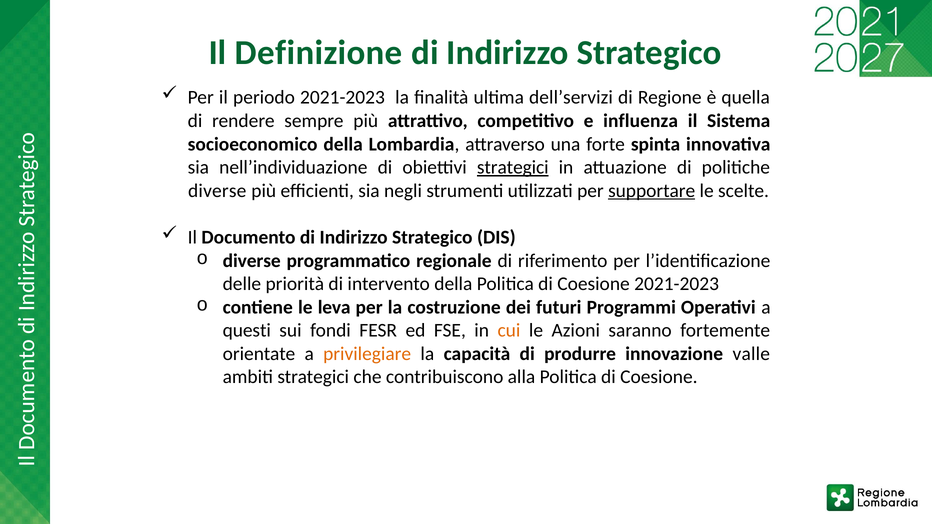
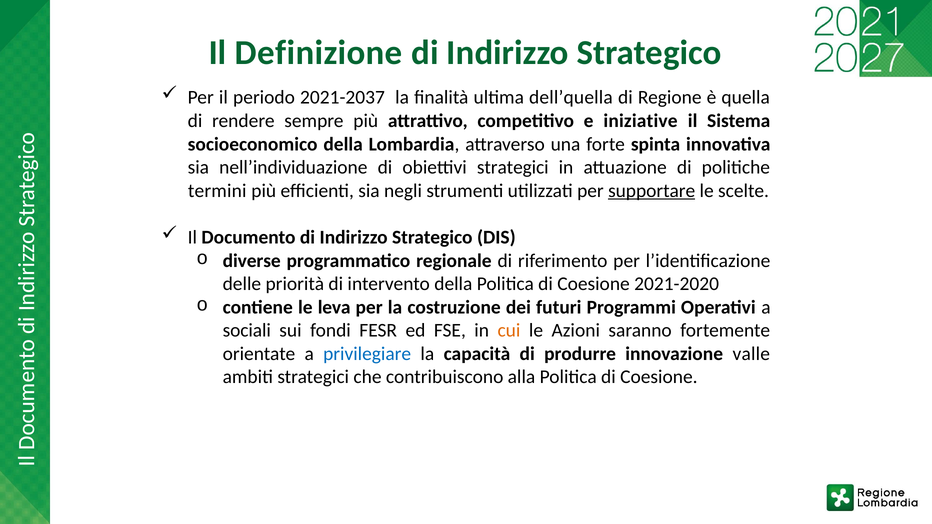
periodo 2021-2023: 2021-2023 -> 2021-2037 (342, 98)
dell’servizi: dell’servizi -> dell’quella (571, 98)
influenza: influenza -> iniziative (641, 121)
strategici underline: present -> none (513, 167)
diverse: diverse -> termini (217, 191)
Coesione 2021-2023: 2021-2023 -> 2021-2020 (677, 284)
questi: questi -> sociali (247, 331)
privilegiare colour: orange -> blue (367, 354)
